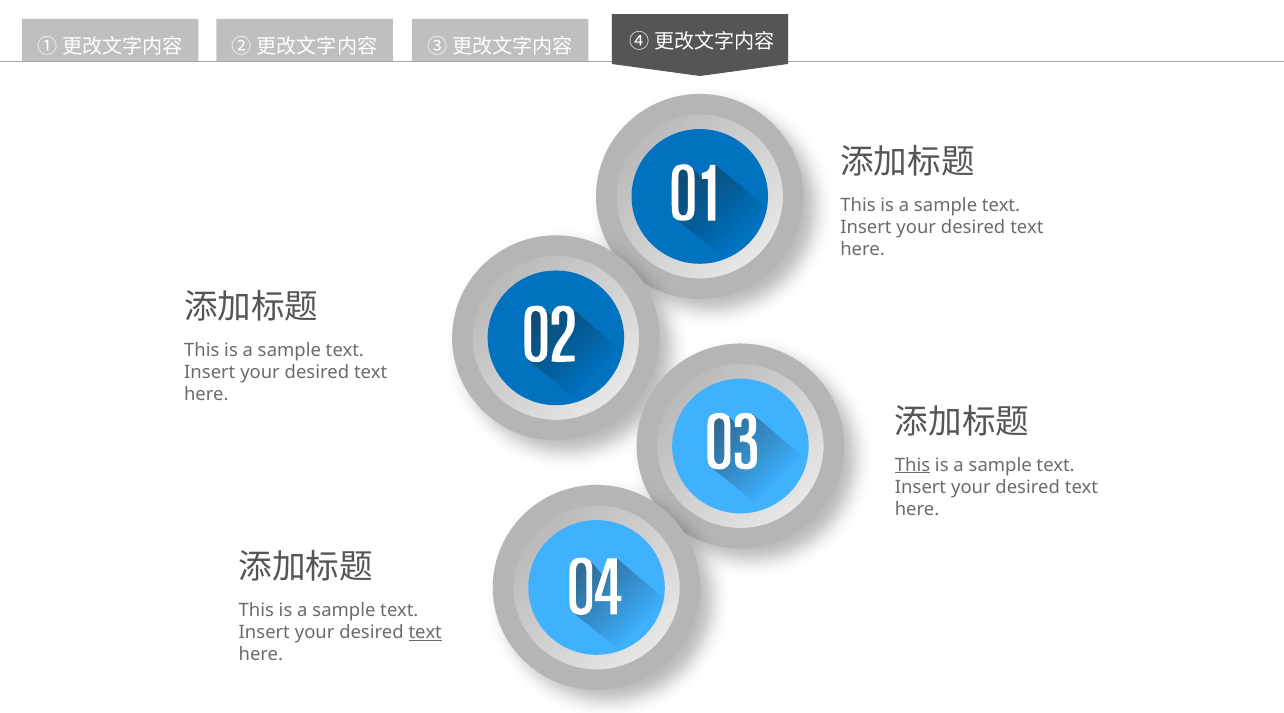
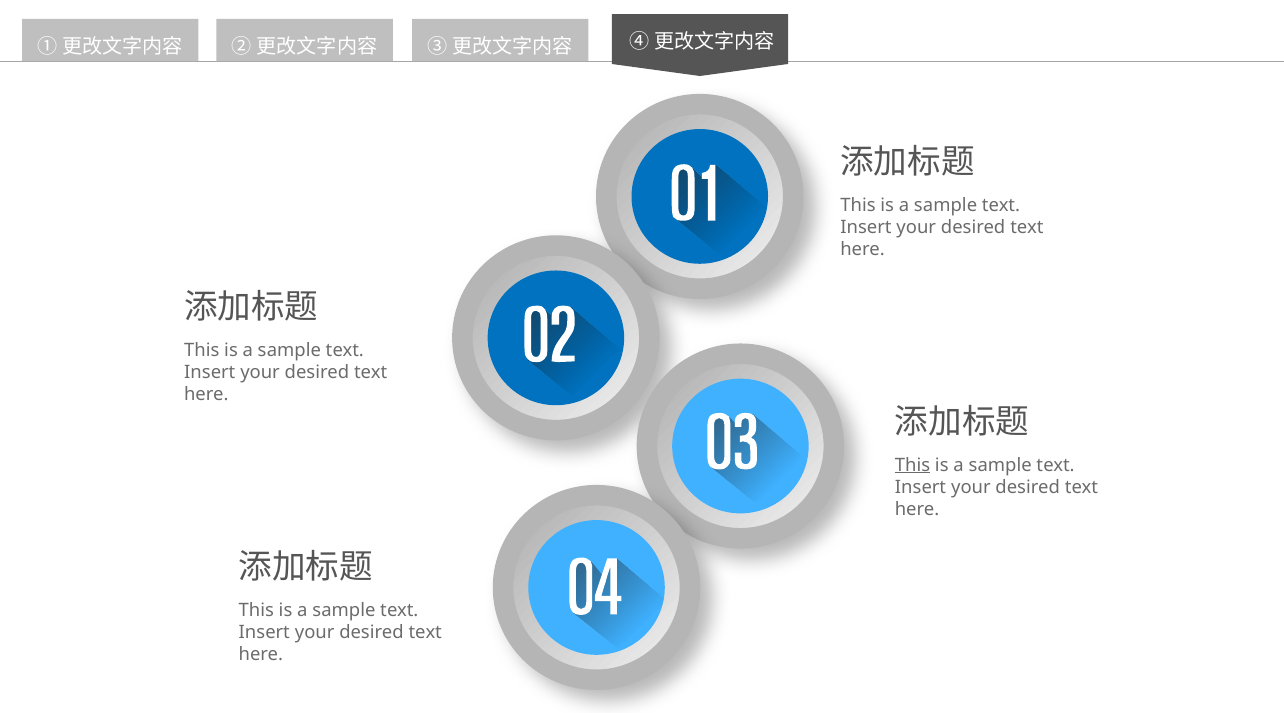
text underline: present -> none (425, 632)
